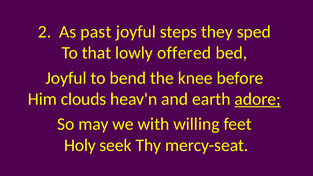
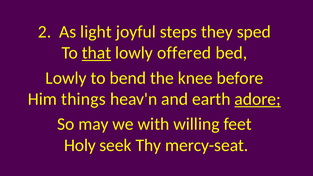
past: past -> light (96, 32)
that underline: none -> present (97, 53)
Joyful: Joyful -> Lowly (66, 78)
clouds: clouds -> things (83, 99)
